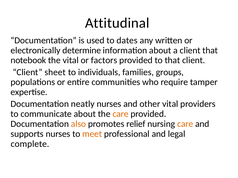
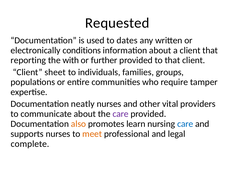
Attitudinal: Attitudinal -> Requested (117, 23)
determine: determine -> conditions (82, 50)
notebook: notebook -> reporting (28, 60)
the vital: vital -> with (71, 60)
factors: factors -> further (104, 60)
care colour: orange -> purple (121, 114)
relief: relief -> learn (136, 124)
care colour: orange -> blue (185, 124)
